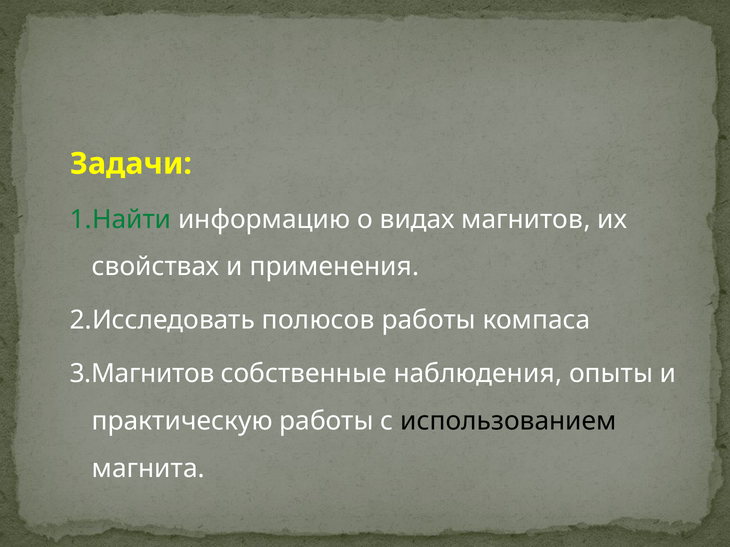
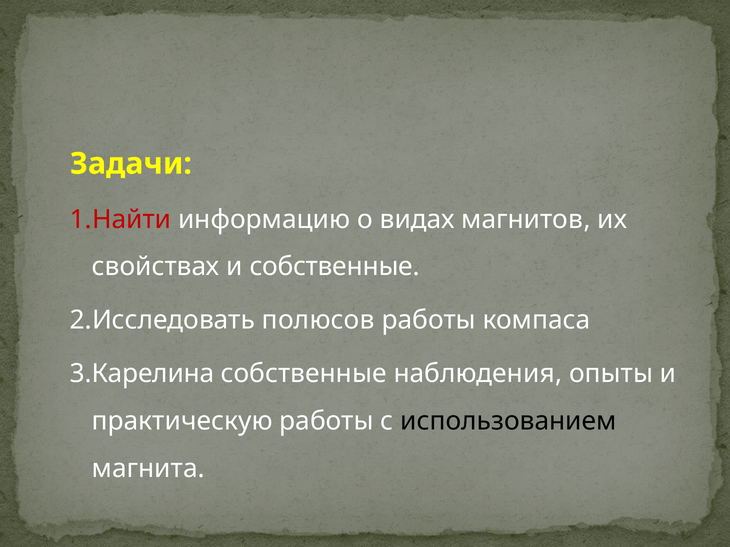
1.Найти colour: green -> red (121, 220)
и применения: применения -> собственные (335, 267)
3.Магнитов: 3.Магнитов -> 3.Карелина (142, 374)
